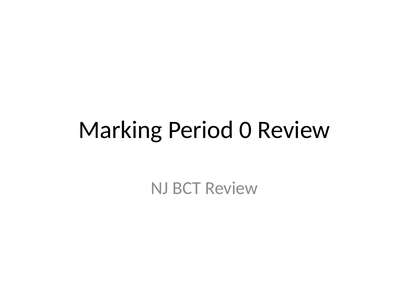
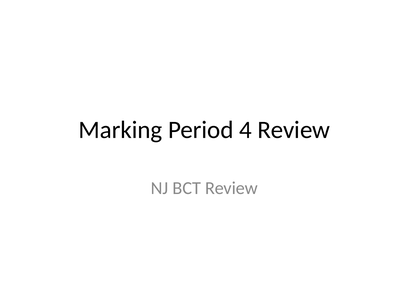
0: 0 -> 4 (246, 130)
